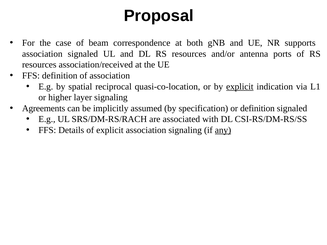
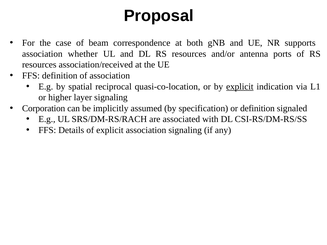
association signaled: signaled -> whether (83, 54)
Agreements: Agreements -> Corporation (44, 108)
any underline: present -> none (223, 130)
